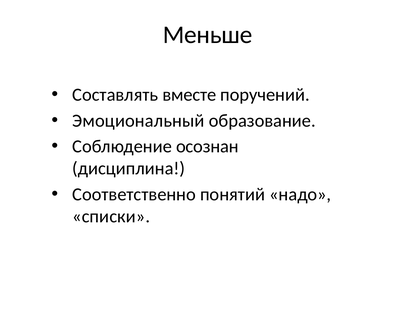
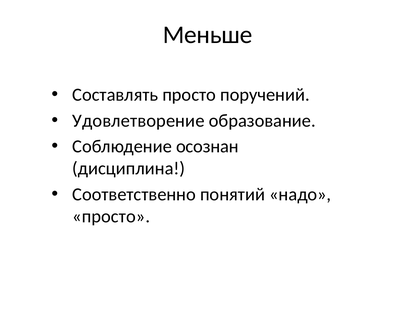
Составлять вместе: вместе -> просто (189, 95)
Эмоциональный: Эмоциональный -> Удовлетворение (138, 121)
списки: списки -> просто (111, 217)
